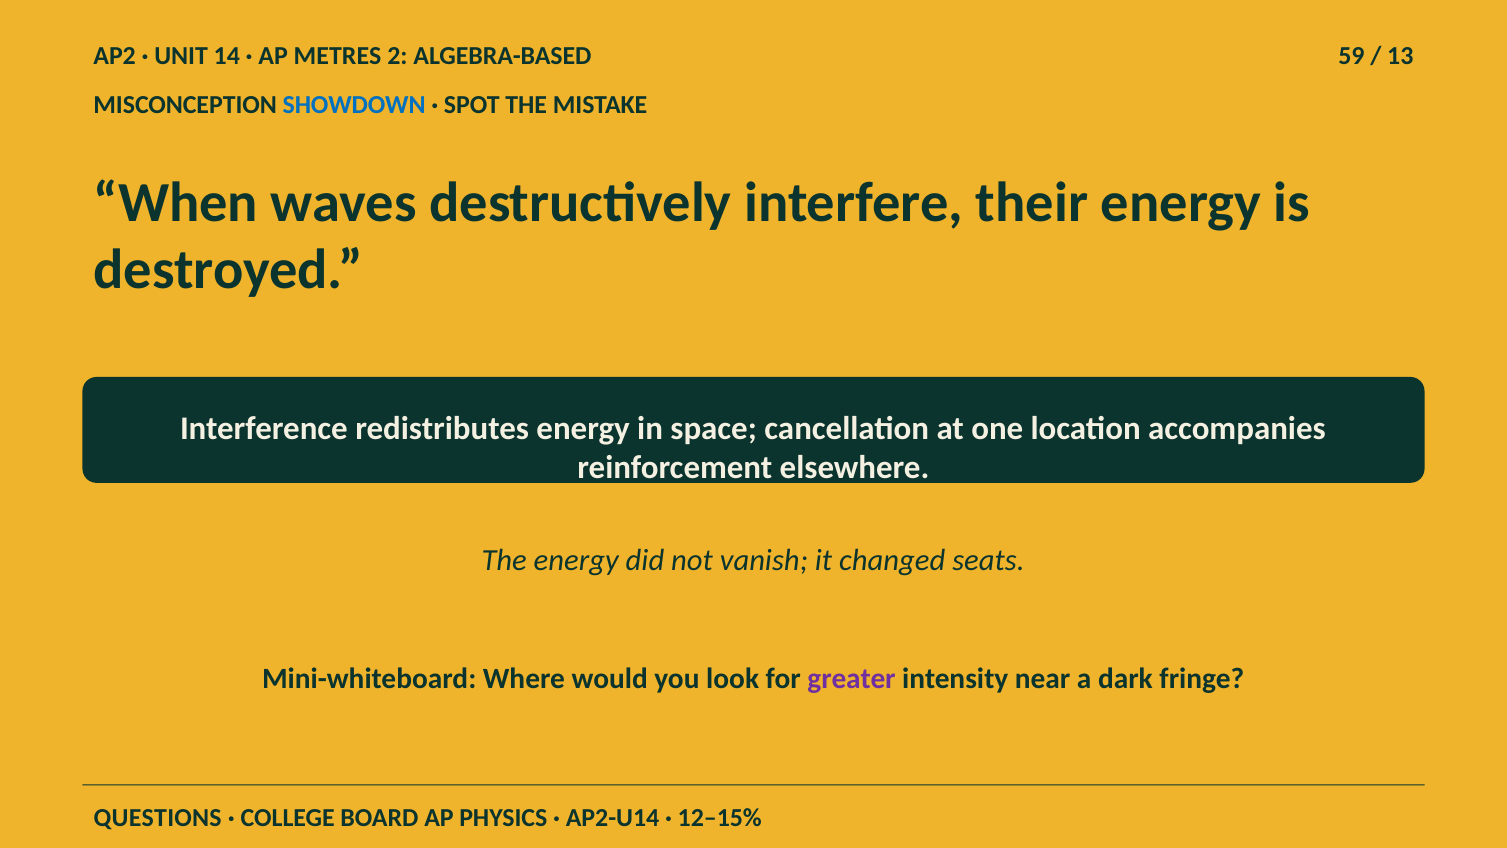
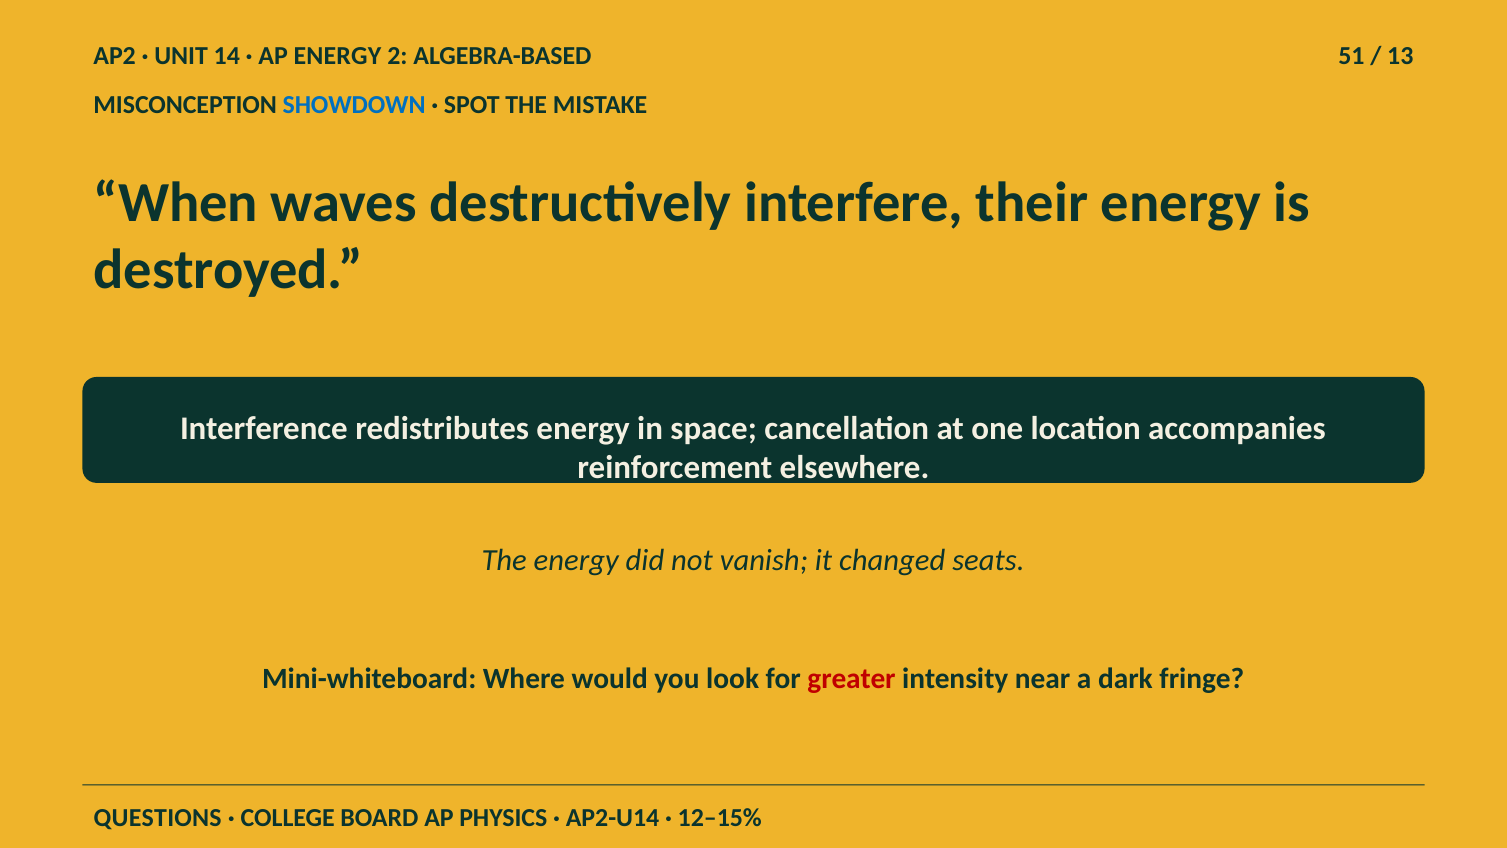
AP METRES: METRES -> ENERGY (337, 56)
59: 59 -> 51 (1352, 56)
greater colour: purple -> red (852, 679)
